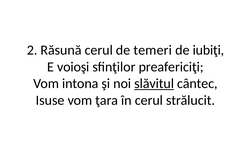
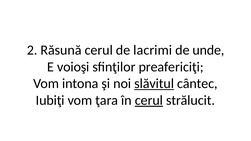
temeri: temeri -> lacrimi (153, 50)
iubiţi: iubiţi -> unde (208, 50)
Isuse: Isuse -> Iubiţi (50, 100)
cerul underline: none -> present (149, 100)
